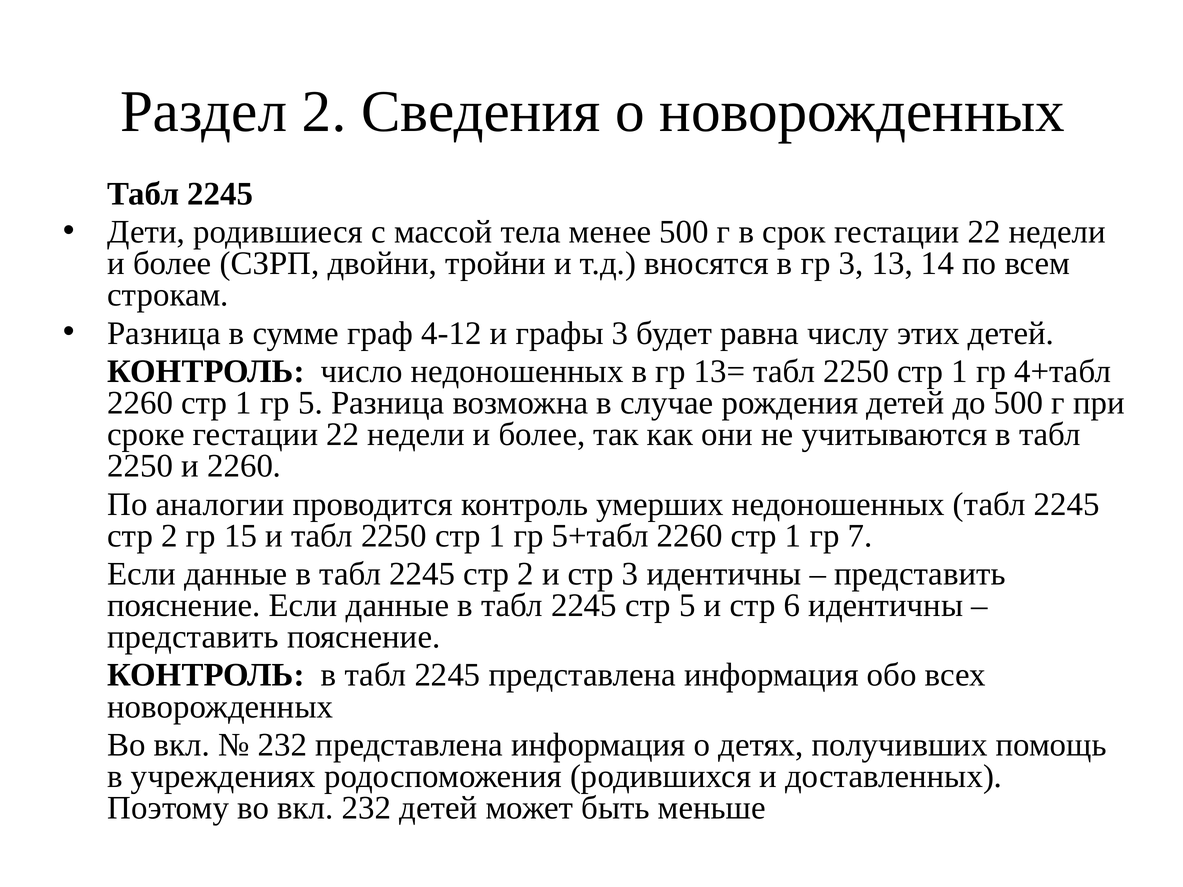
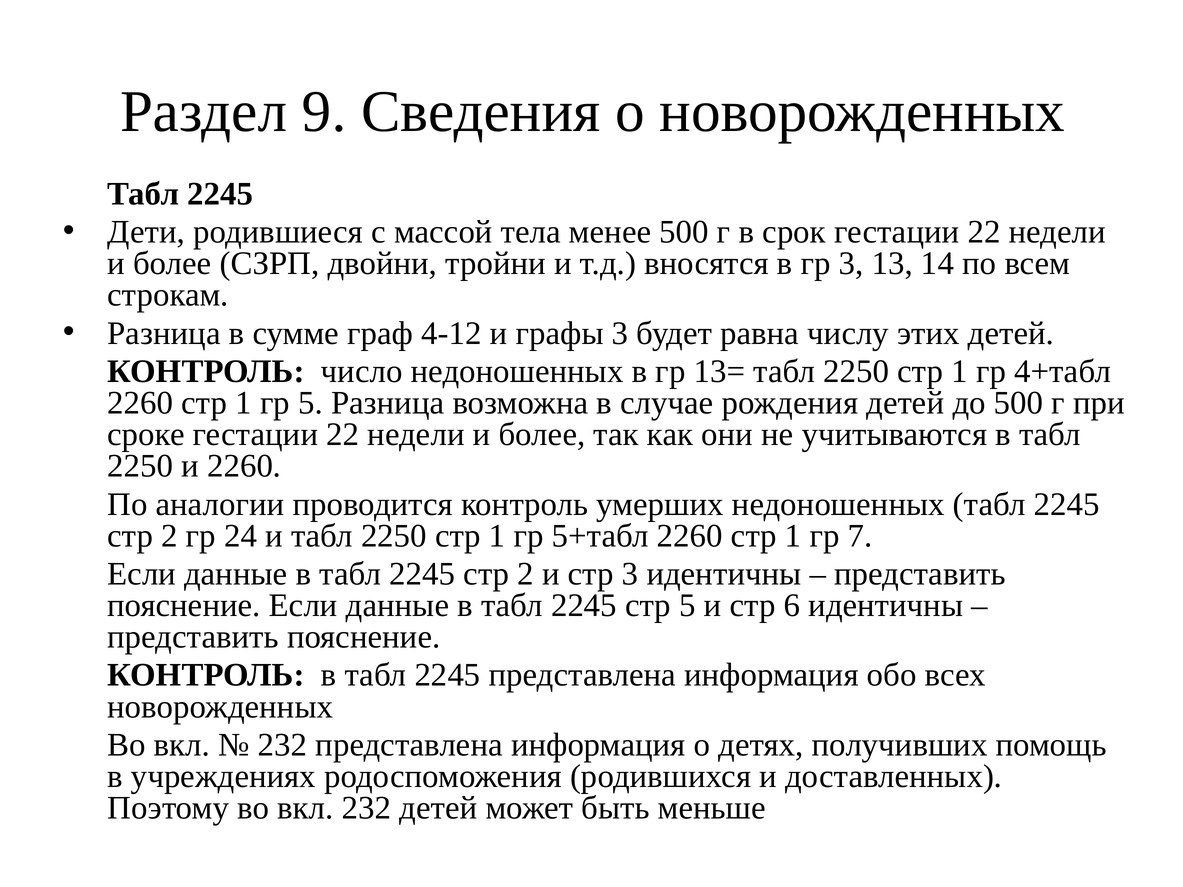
Раздел 2: 2 -> 9 (324, 112)
15: 15 -> 24 (241, 536)
